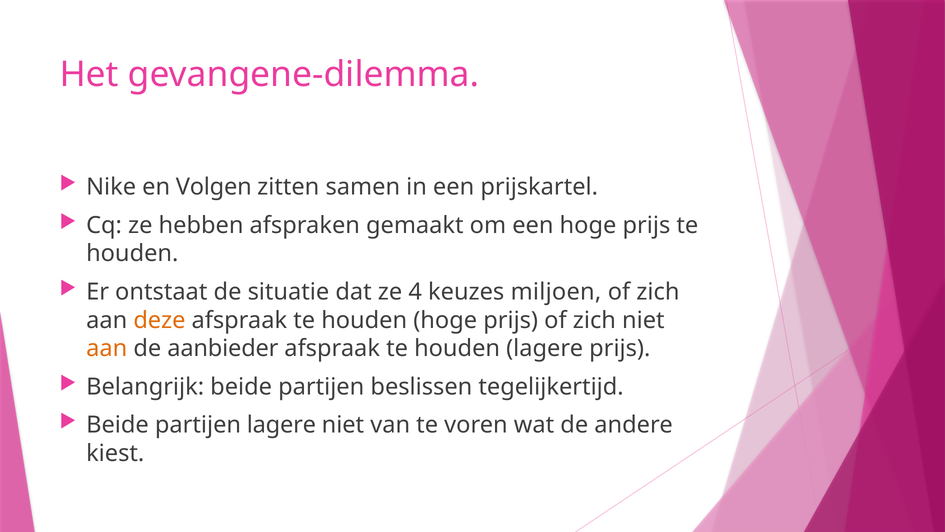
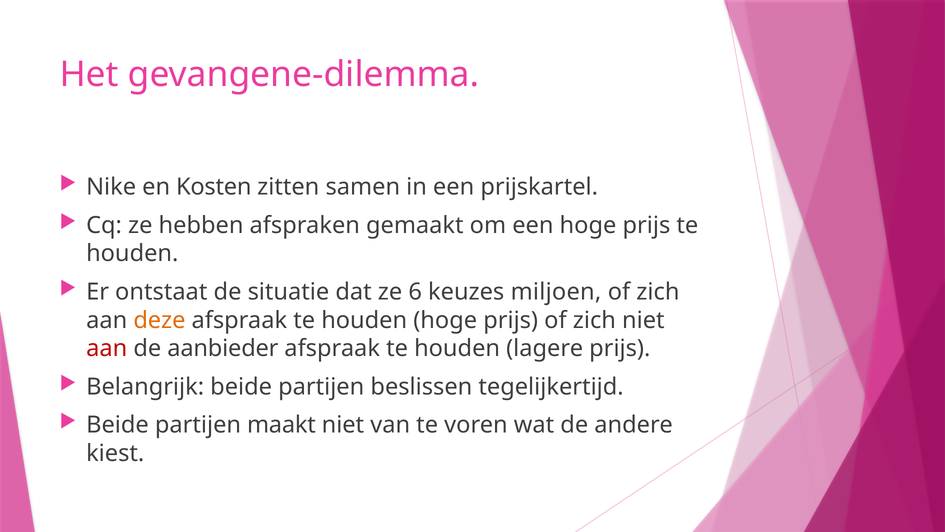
Volgen: Volgen -> Kosten (214, 187)
4: 4 -> 6 (415, 292)
aan colour: orange -> red (107, 348)
partijen lagere: lagere -> maakt (281, 425)
